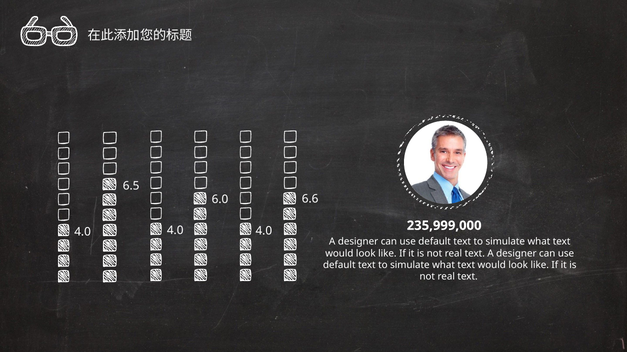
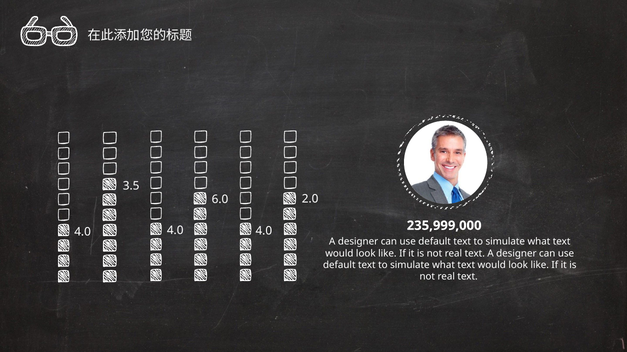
6.5: 6.5 -> 3.5 (131, 186)
6.6: 6.6 -> 2.0 (310, 199)
